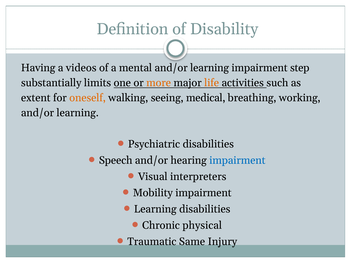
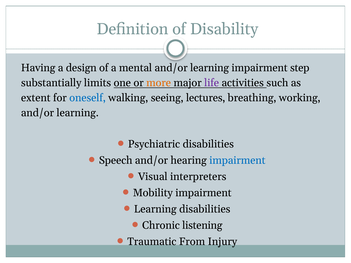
videos: videos -> design (81, 68)
life colour: orange -> purple (212, 83)
oneself colour: orange -> blue (88, 98)
medical: medical -> lectures (206, 98)
physical: physical -> listening (202, 226)
Same: Same -> From (192, 242)
